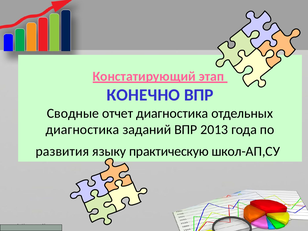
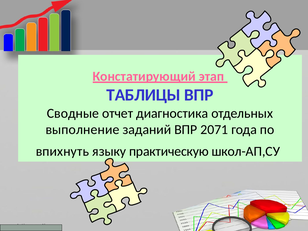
КОНЕЧНО: КОНЕЧНО -> ТАБЛИЦЫ (143, 95)
диагностика: диагностика -> выполнение (82, 130)
2013: 2013 -> 2071 (214, 130)
развития: развития -> впихнуть (62, 151)
